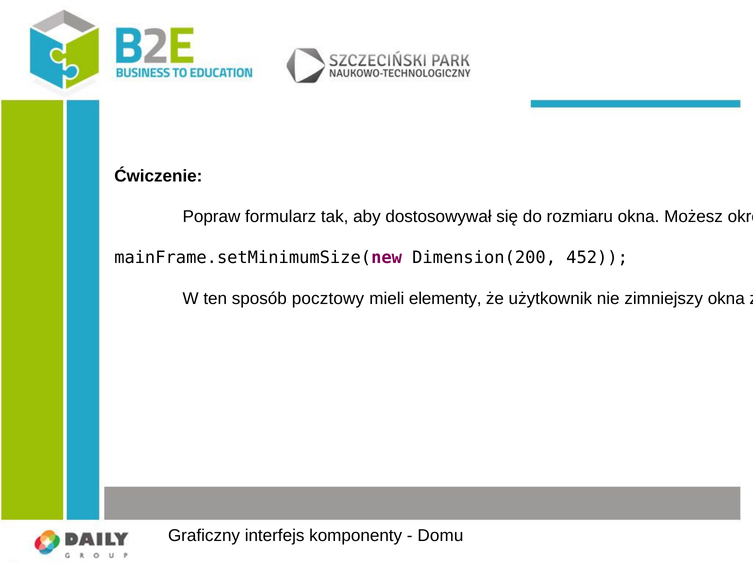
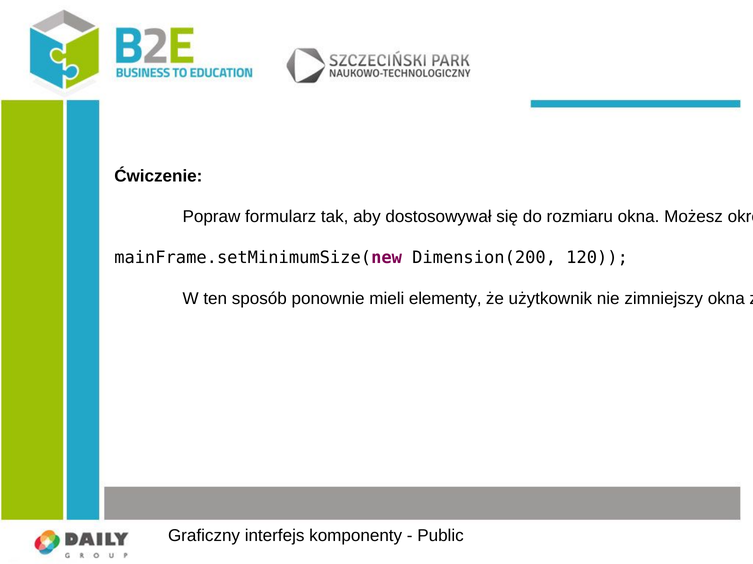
452: 452 -> 120 (597, 258)
pocztowy: pocztowy -> ponownie (328, 299)
Domu: Domu -> Public (441, 536)
